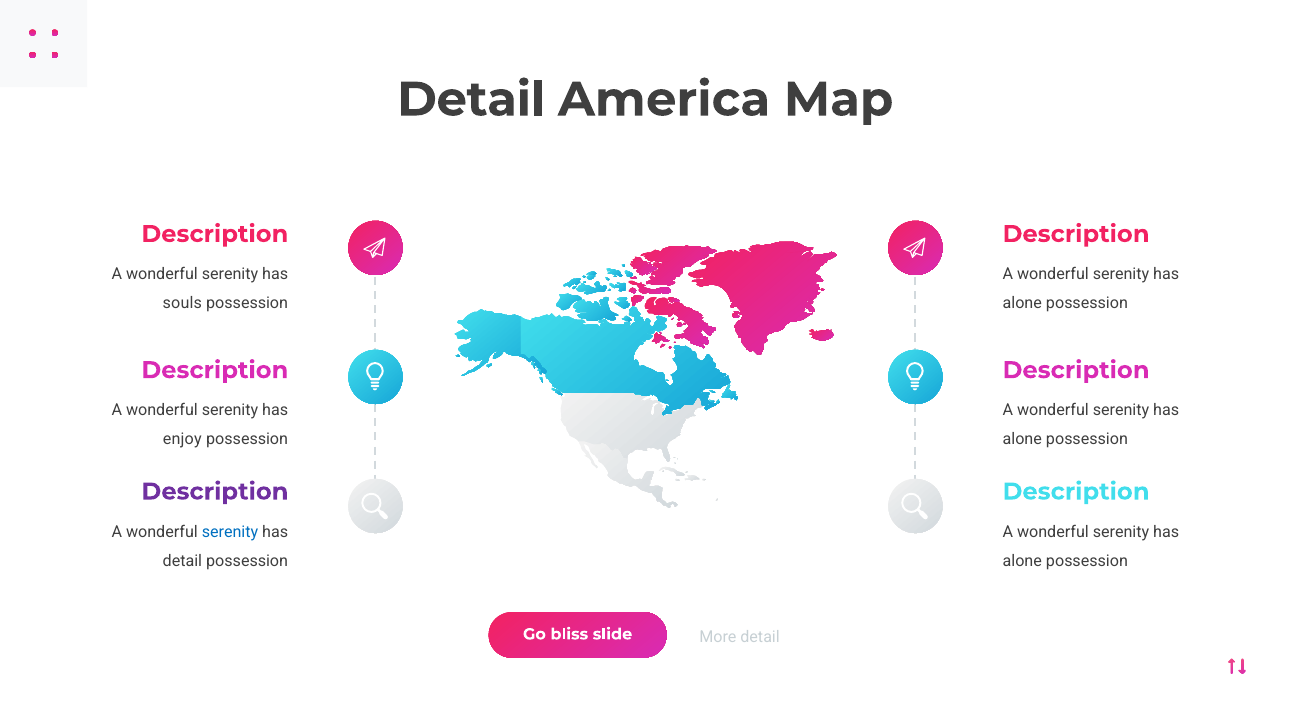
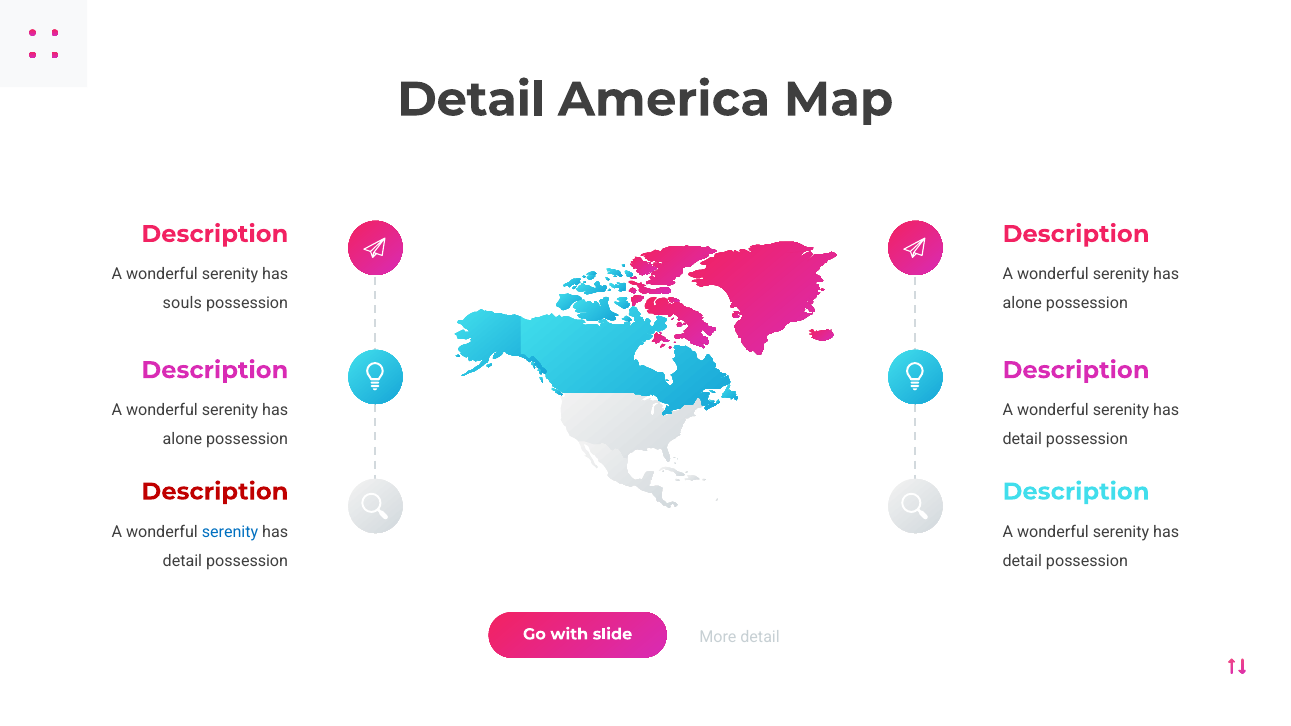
enjoy: enjoy -> alone (182, 440)
alone: alone -> detail (1022, 440)
Description colour: purple -> red (215, 492)
alone: alone -> detail (1022, 561)
bliss: bliss -> with (569, 634)
